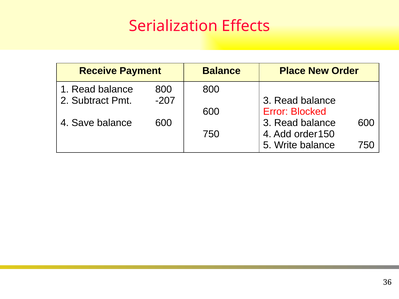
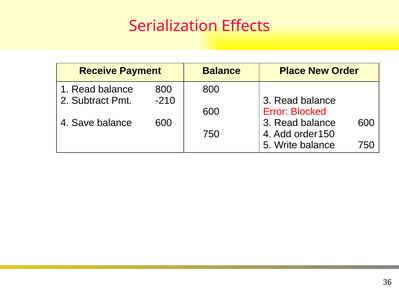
-207: -207 -> -210 (165, 101)
